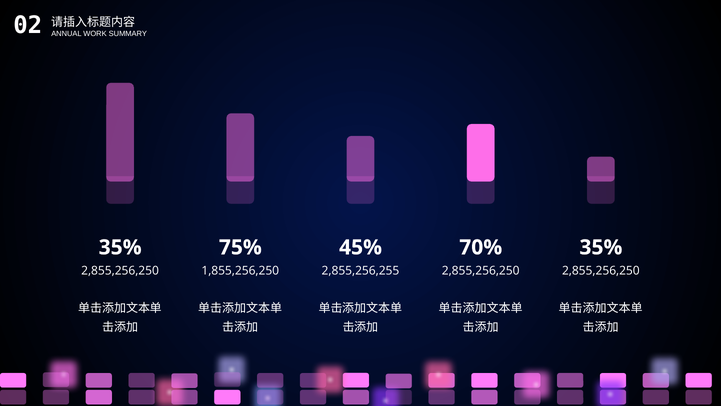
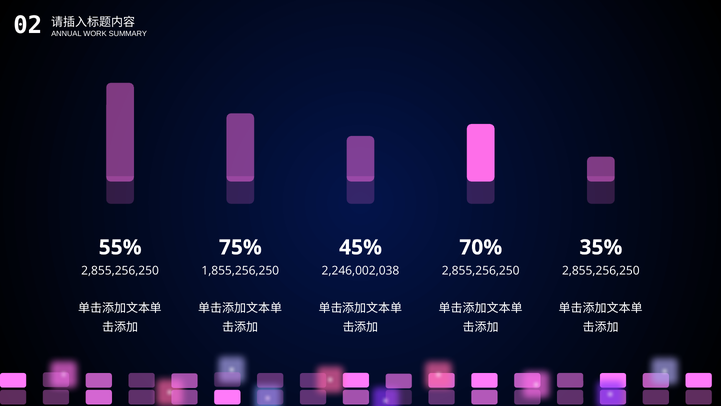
35%: 35% -> 55% (120, 247)
2,855,256,255: 2,855,256,255 -> 2,246,002,038 (360, 271)
